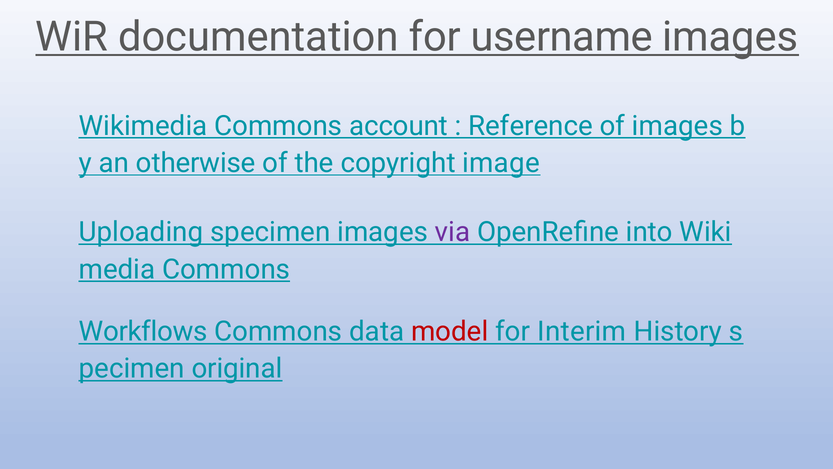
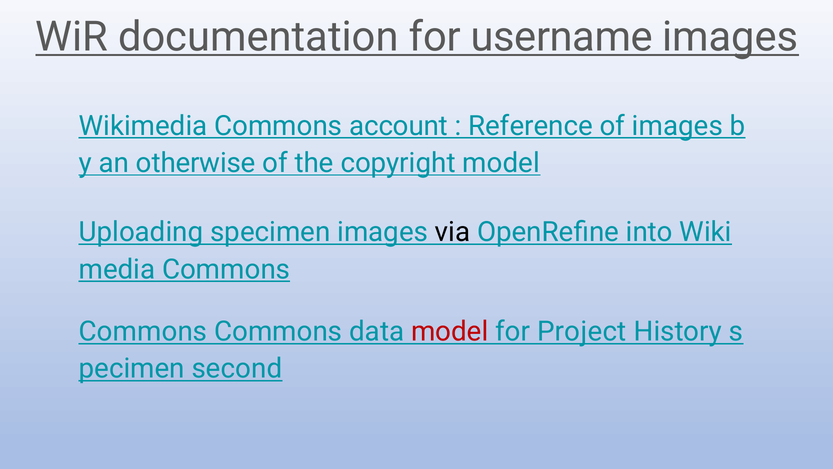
copyright image: image -> model (501, 163)
via colour: purple -> black (453, 232)
Workflows: Workflows -> Commons (143, 331)
Interim: Interim -> Project (582, 331)
original: original -> second (237, 368)
